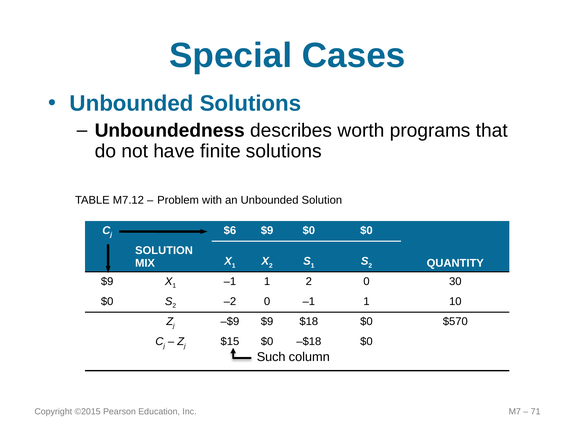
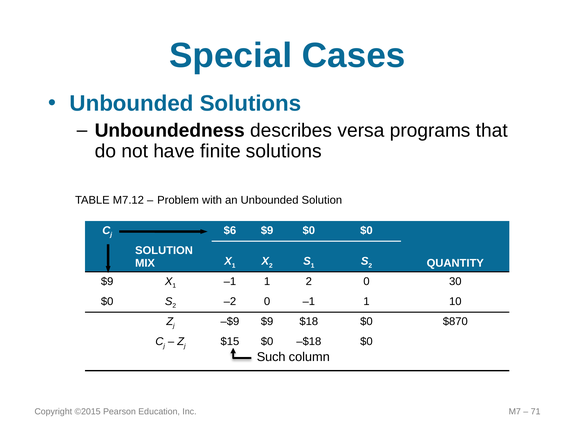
worth: worth -> versa (361, 131)
$570: $570 -> $870 (455, 322)
